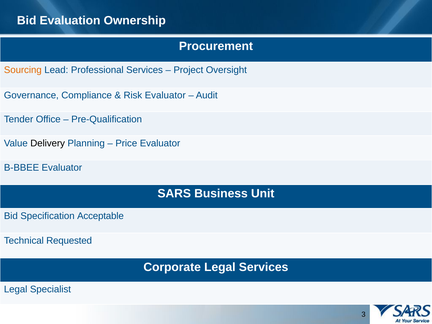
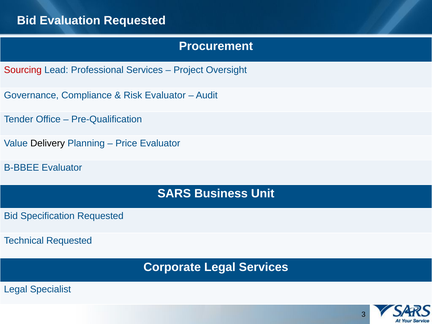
Evaluation Ownership: Ownership -> Requested (135, 21)
Sourcing colour: orange -> red (23, 70)
Specification Acceptable: Acceptable -> Requested (100, 216)
